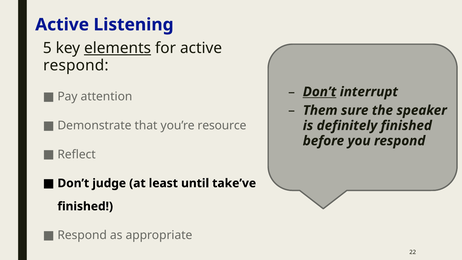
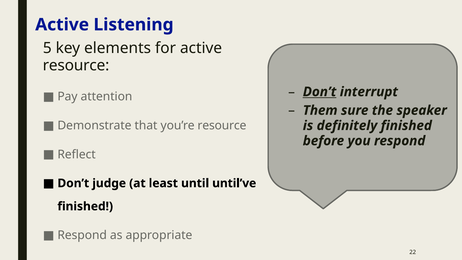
elements underline: present -> none (118, 48)
respond: respond -> resource (76, 66)
take’ve: take’ve -> until’ve (234, 183)
